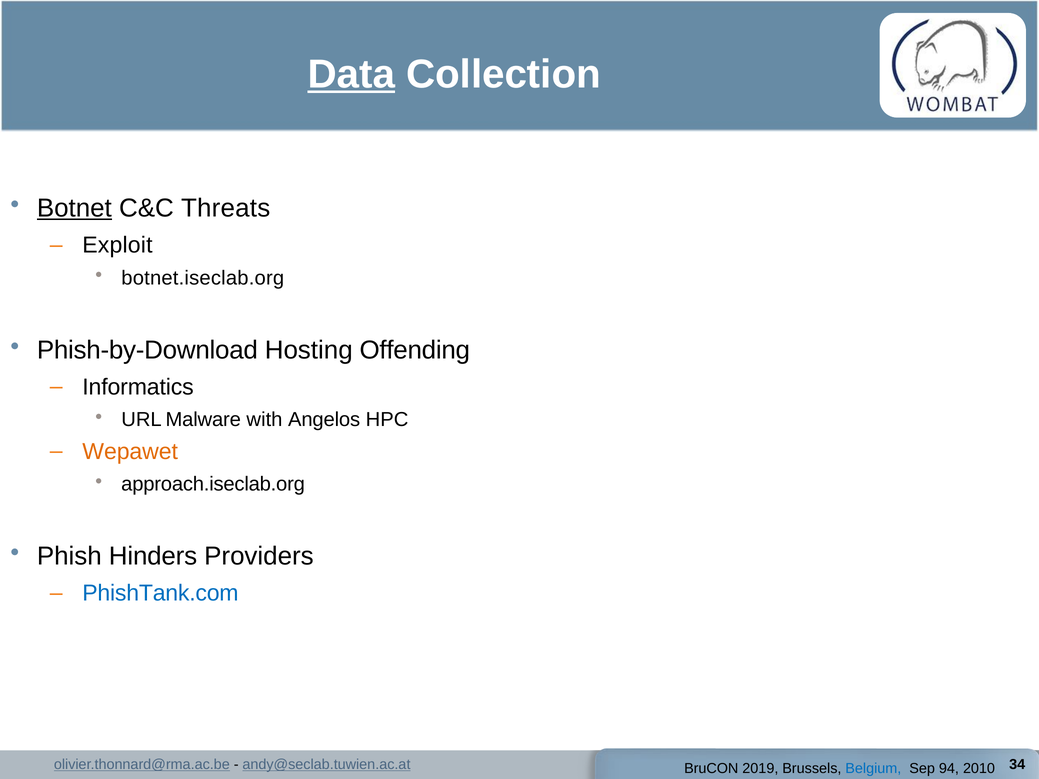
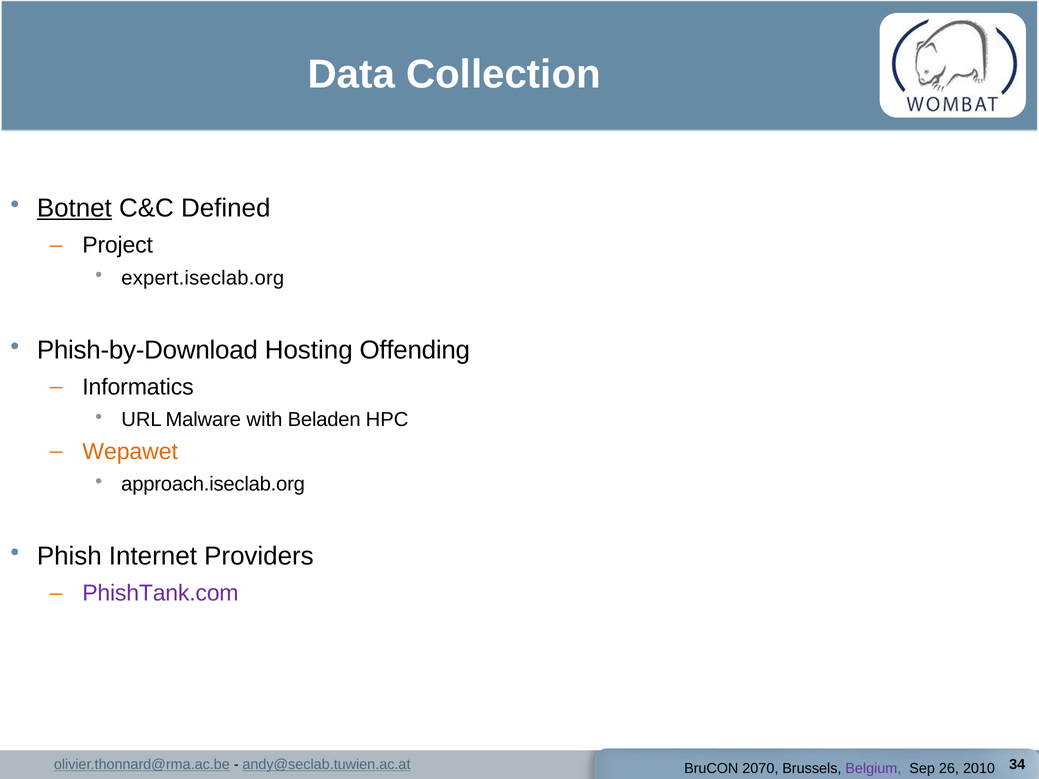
Data underline: present -> none (351, 74)
Threats: Threats -> Defined (226, 208)
Exploit: Exploit -> Project (118, 245)
botnet.iseclab.org: botnet.iseclab.org -> expert.iseclab.org (203, 278)
Angelos: Angelos -> Beladen (324, 420)
Hinders: Hinders -> Internet (153, 557)
PhishTank.com colour: blue -> purple (160, 594)
2019: 2019 -> 2070 (760, 769)
Belgium colour: blue -> purple (873, 769)
94: 94 -> 26 (949, 769)
